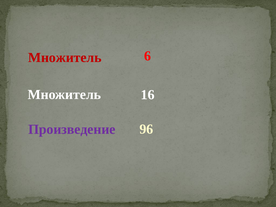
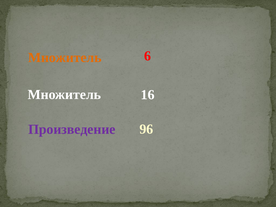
Множитель colour: red -> orange (65, 58)
